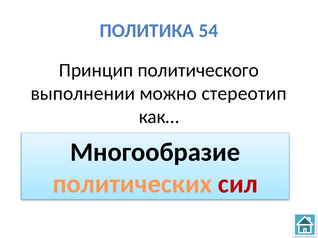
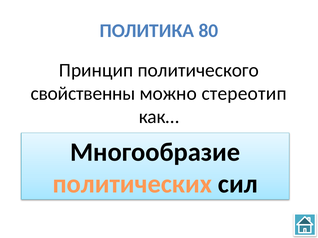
54: 54 -> 80 (208, 31)
выполнении: выполнении -> свойственны (83, 94)
сил colour: red -> black (238, 184)
